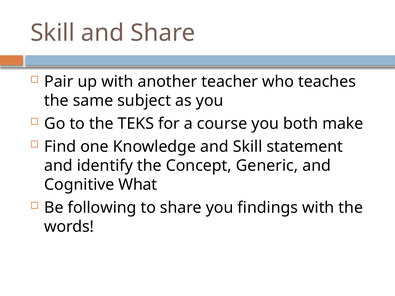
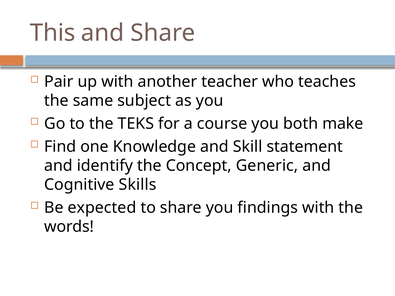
Skill: Skill -> This (53, 33)
What: What -> Skills (138, 185)
following: following -> expected (102, 208)
